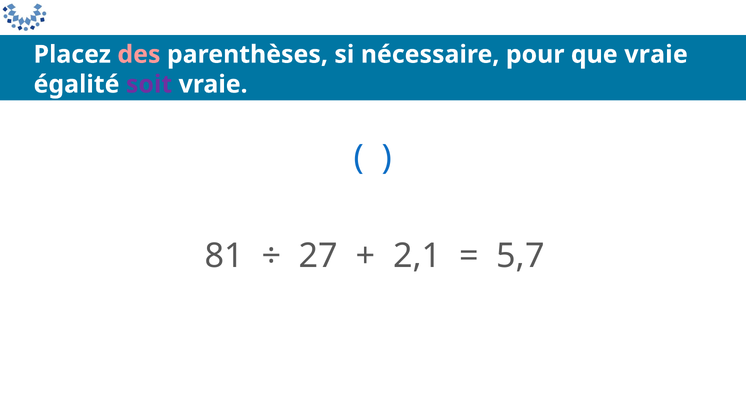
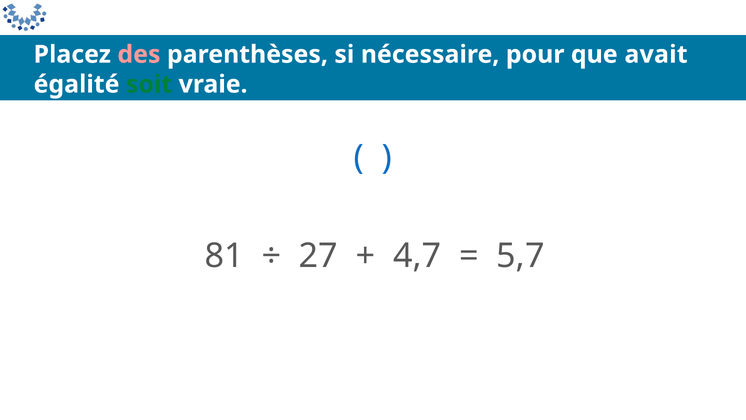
que vraie: vraie -> avait (656, 54)
soit colour: purple -> green (149, 84)
2,1: 2,1 -> 4,7 (417, 256)
